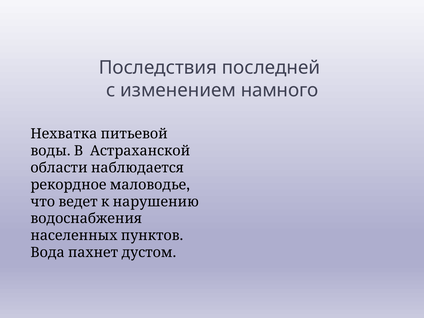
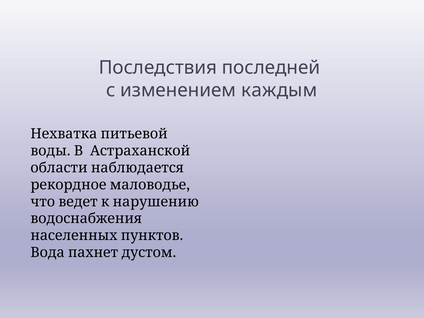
намного: намного -> каждым (279, 90)
